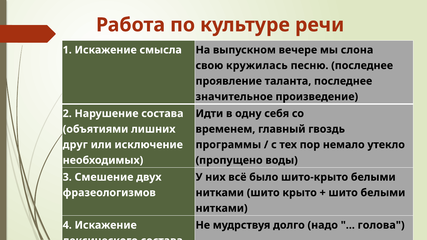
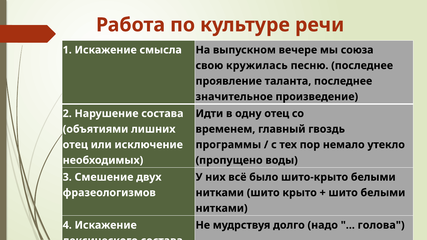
слона: слона -> союза (357, 50)
одну себя: себя -> отец (277, 114)
друг: друг -> отец (75, 145)
